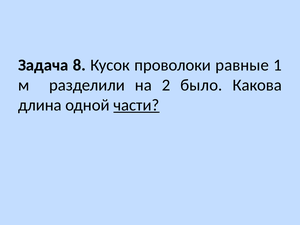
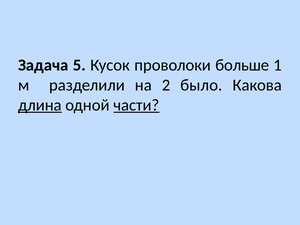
8: 8 -> 5 (79, 65)
равные: равные -> больше (242, 65)
длина underline: none -> present (40, 105)
